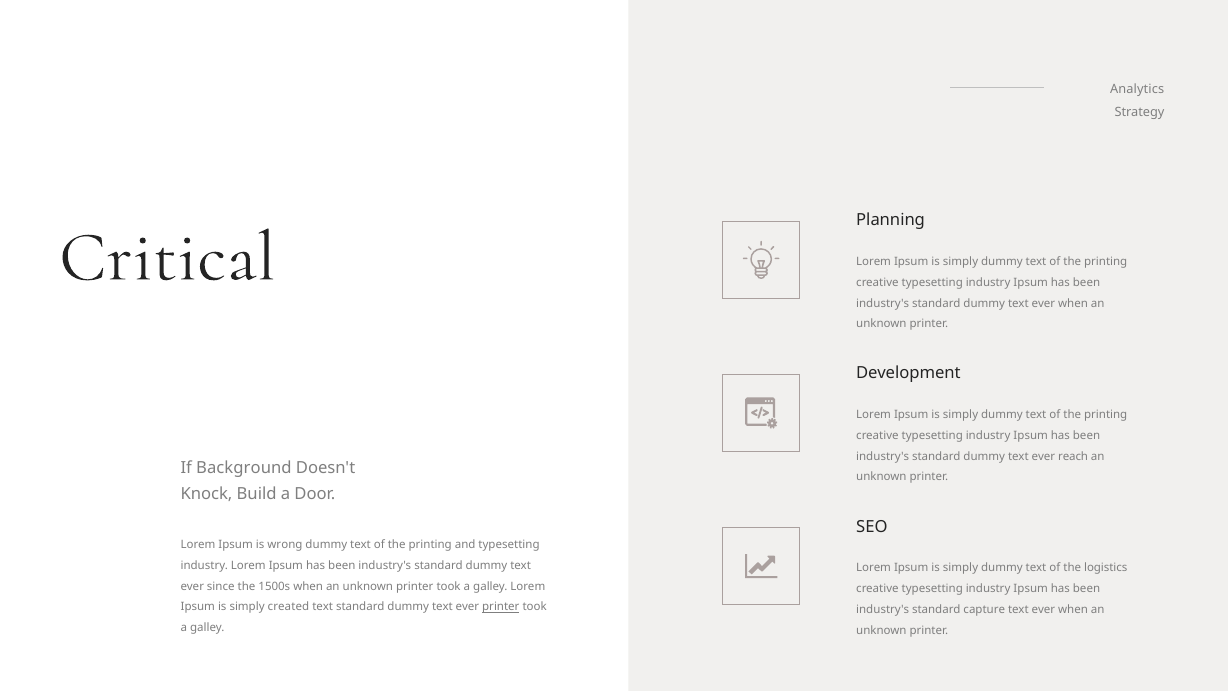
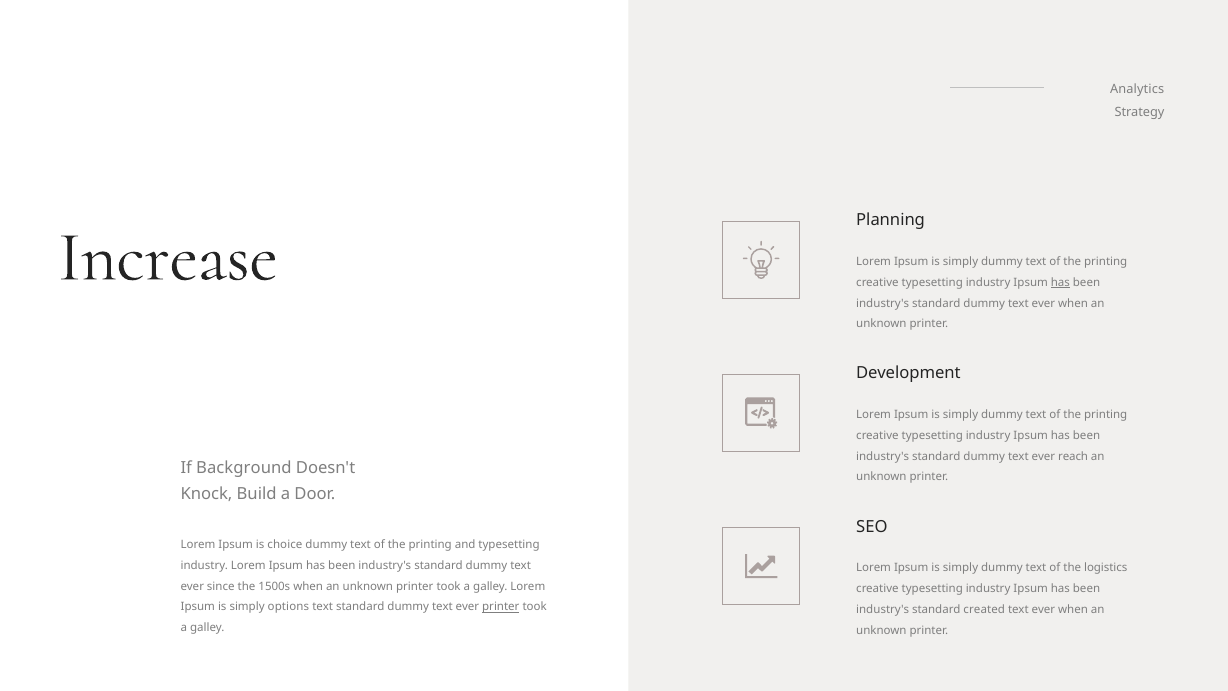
Critical: Critical -> Increase (168, 256)
has underline: none -> present (1060, 282)
wrong: wrong -> choice (285, 545)
created: created -> options (288, 607)
capture: capture -> created (984, 609)
